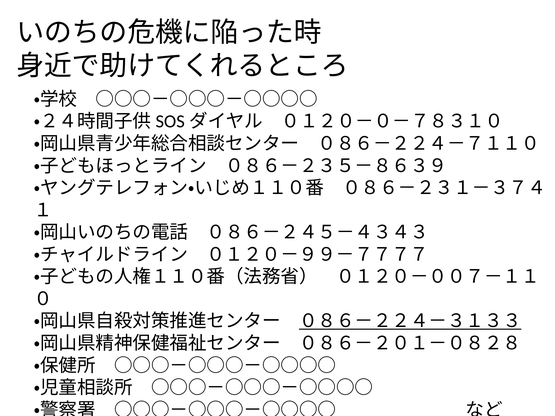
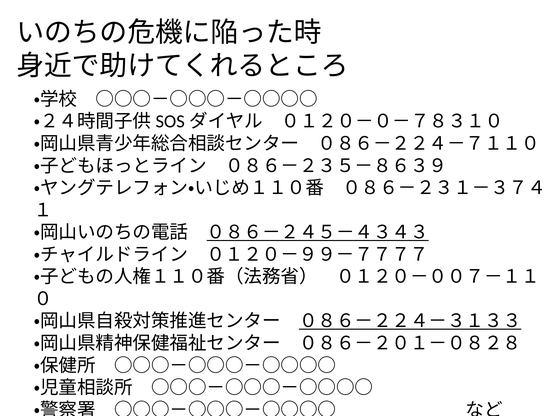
０８６－２４５－４３４３ underline: none -> present (318, 233)
